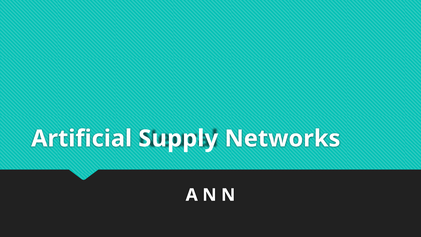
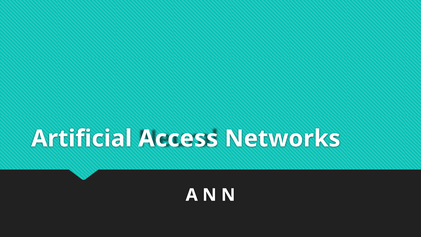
Supply: Supply -> Access (178, 138)
